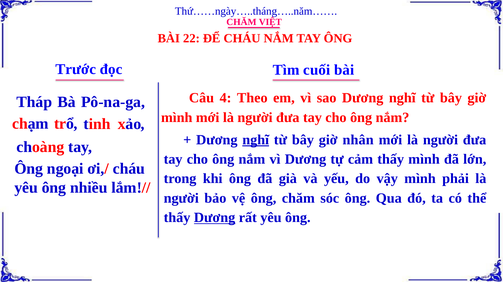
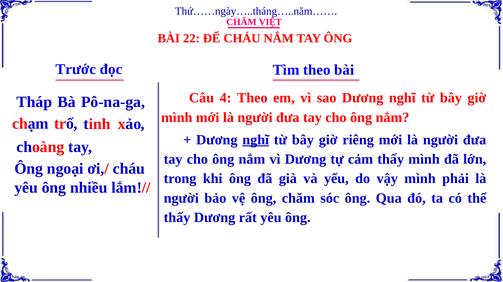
Tìm cuối: cuối -> theo (317, 70)
nhân: nhân -> riêng (358, 140)
Dương underline: present -> none (215, 218)
